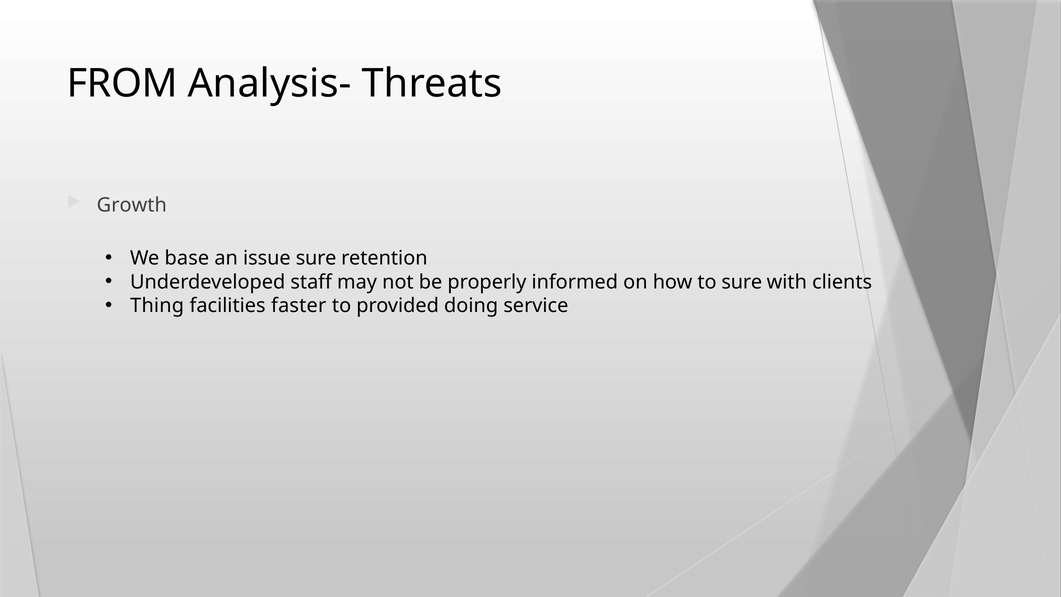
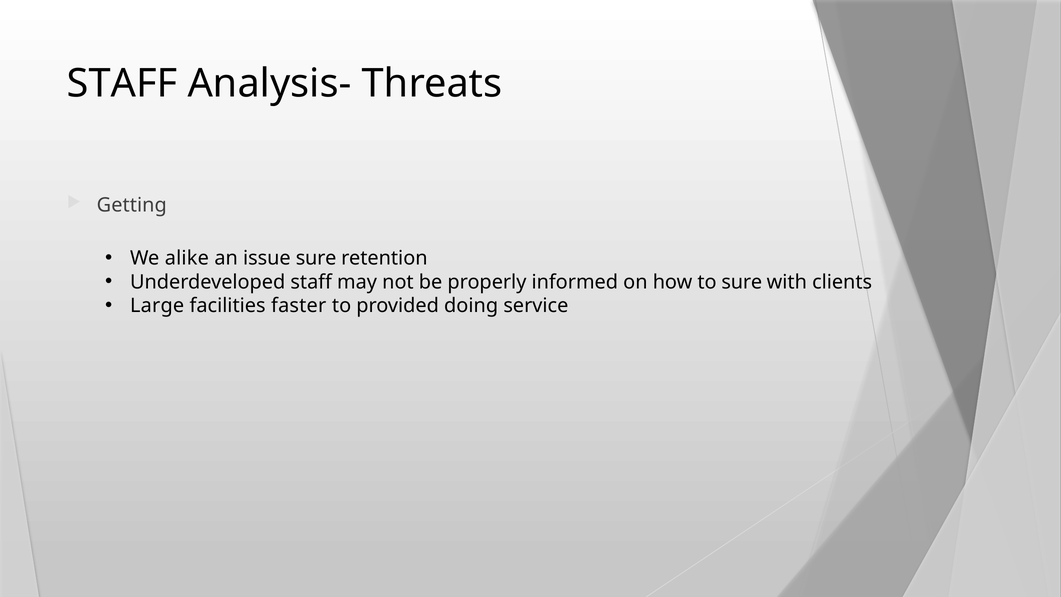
FROM: FROM -> STAFF (122, 84)
Growth: Growth -> Getting (132, 205)
base: base -> alike (187, 258)
Thing: Thing -> Large (157, 306)
